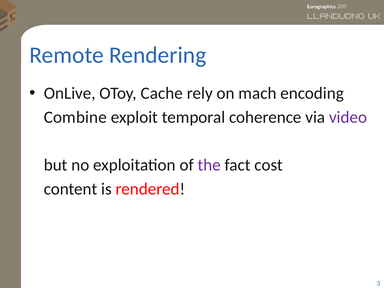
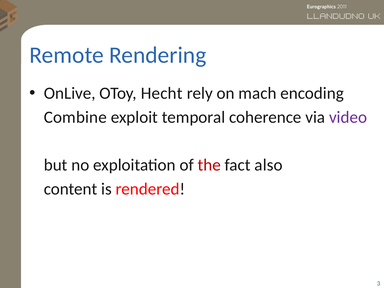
Cache: Cache -> Hecht (162, 93)
the colour: purple -> red (209, 165)
cost: cost -> also (269, 165)
